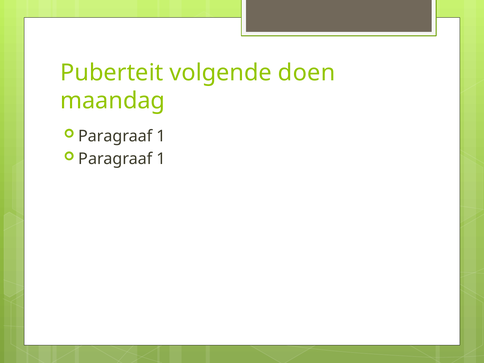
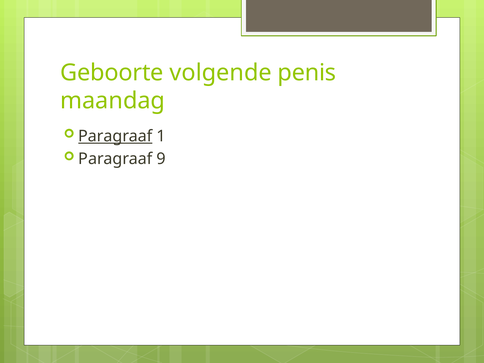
Puberteit: Puberteit -> Geboorte (112, 73)
doen: doen -> penis (307, 73)
Paragraaf underline: none -> present (115, 136)
1: 1 -> 9 (161, 159)
